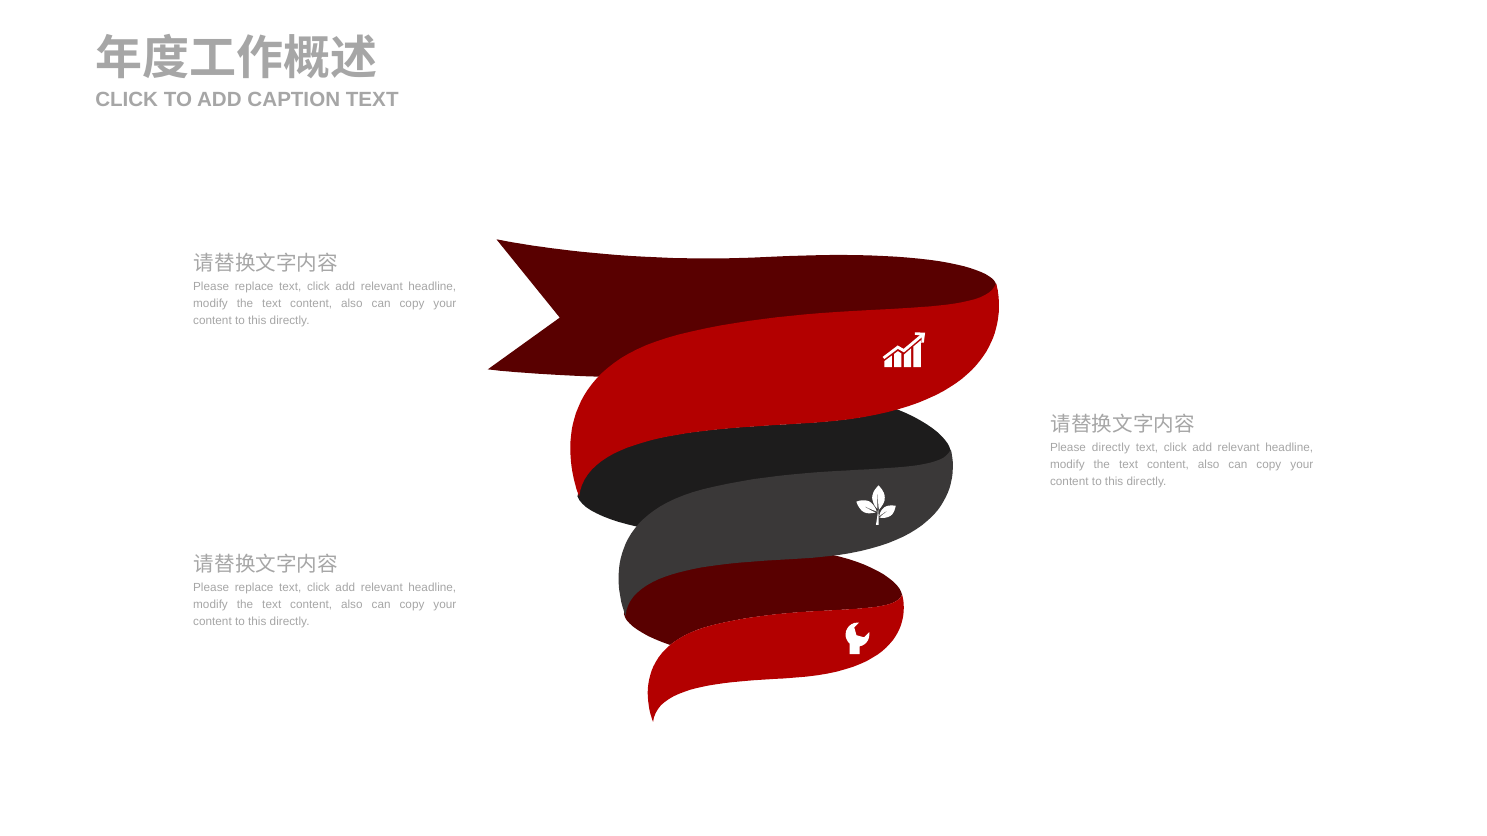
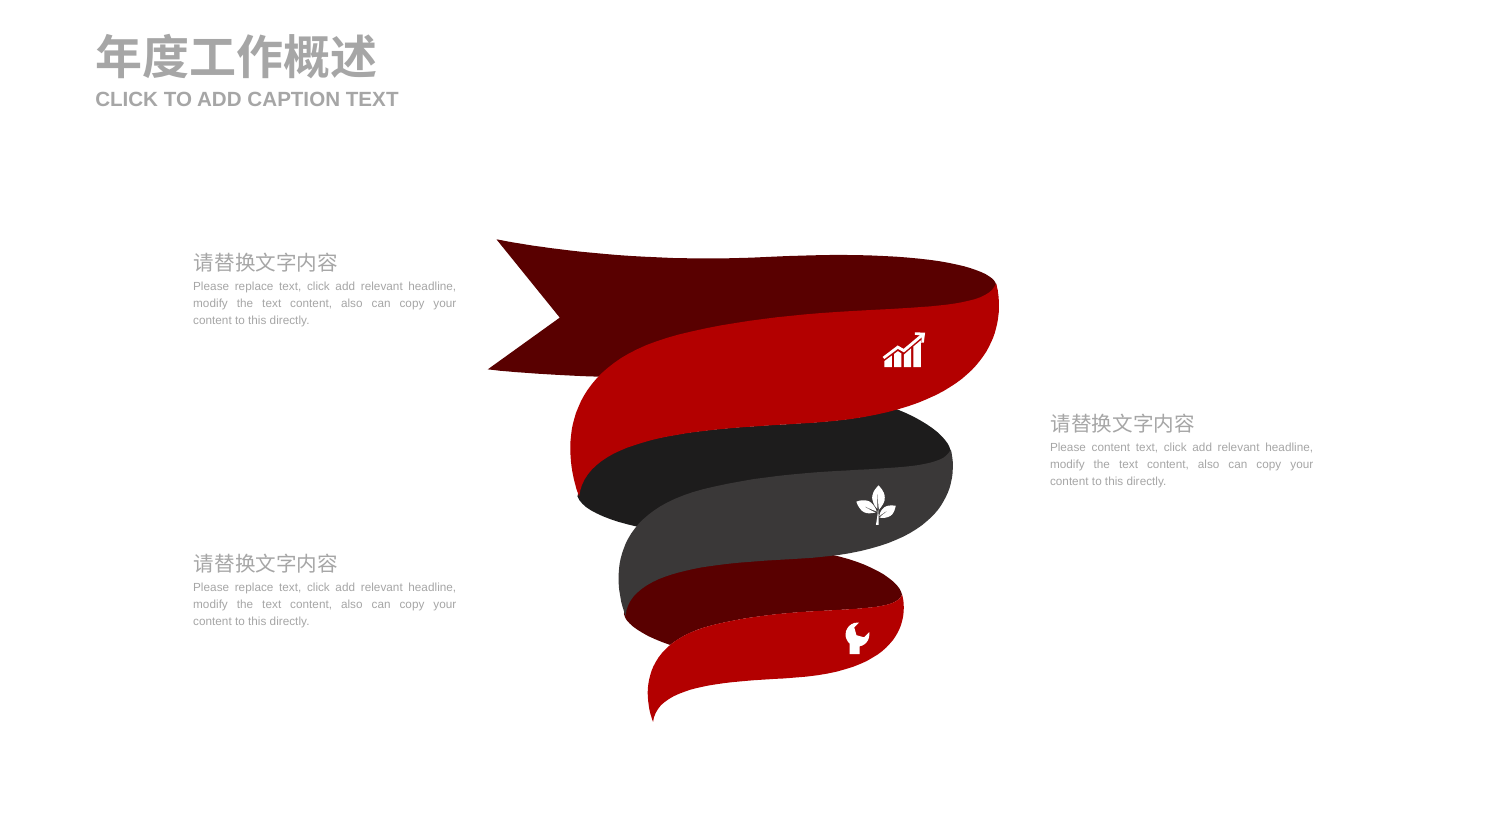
Please directly: directly -> content (1111, 448)
